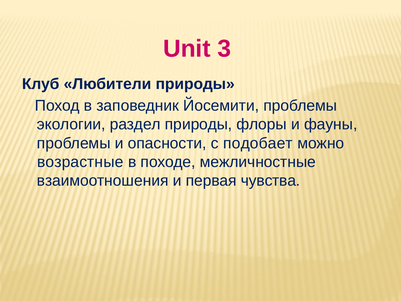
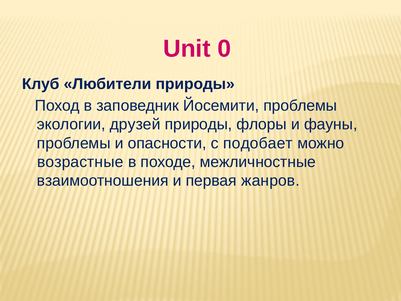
3: 3 -> 0 (224, 49)
раздел: раздел -> друзей (135, 124)
чувства: чувства -> жанров (270, 181)
